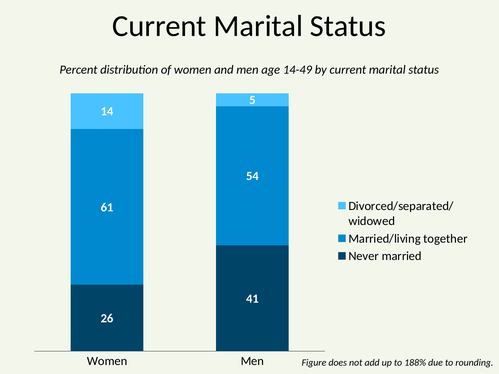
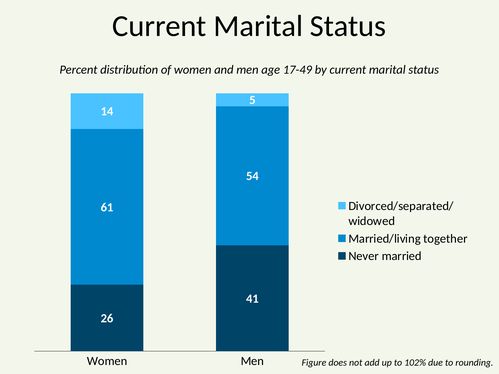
14-49: 14-49 -> 17-49 (297, 70)
188%: 188% -> 102% (415, 363)
